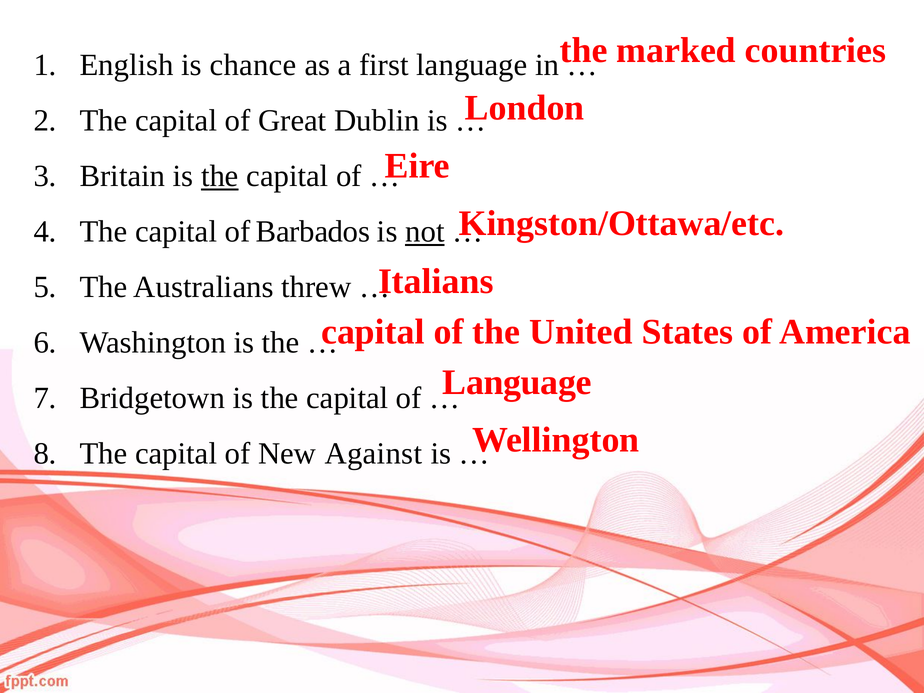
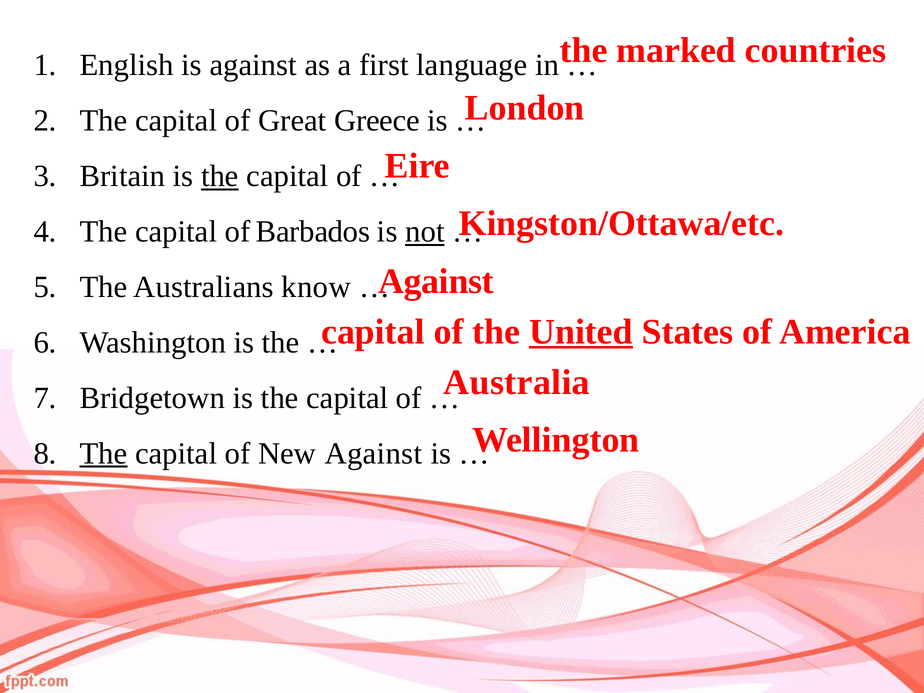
is chance: chance -> against (253, 65)
Dublin: Dublin -> Greece (377, 121)
Italians: Italians -> Against (436, 281)
threw: threw -> know (316, 287)
United underline: none -> present (581, 332)
Language: Language -> Australia (517, 382)
The underline: none -> present (104, 453)
